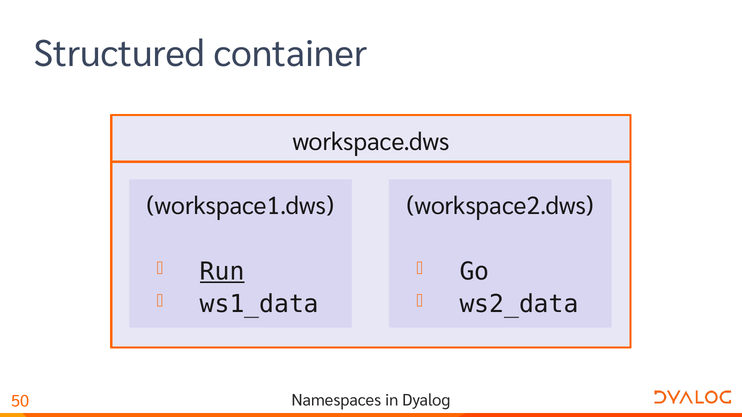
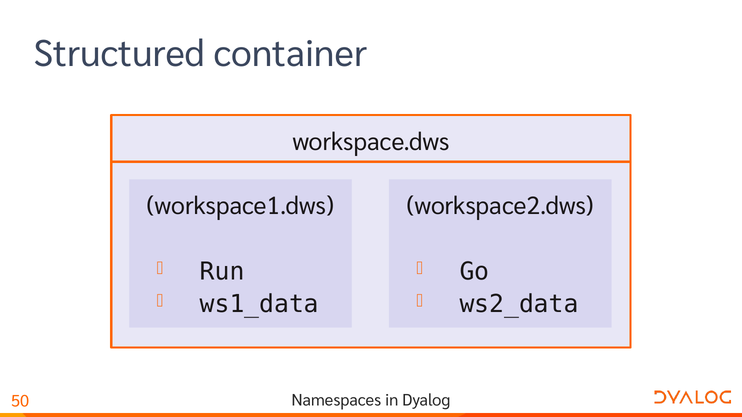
Run underline: present -> none (222, 272)
